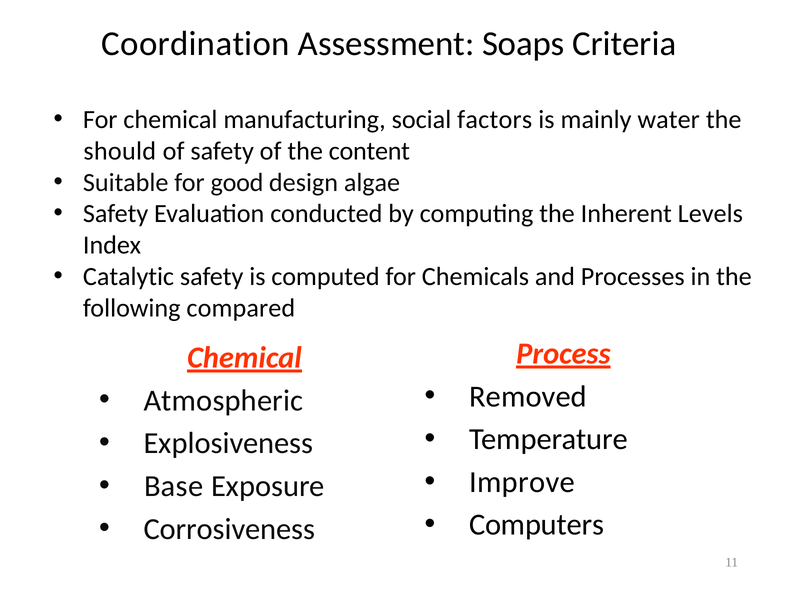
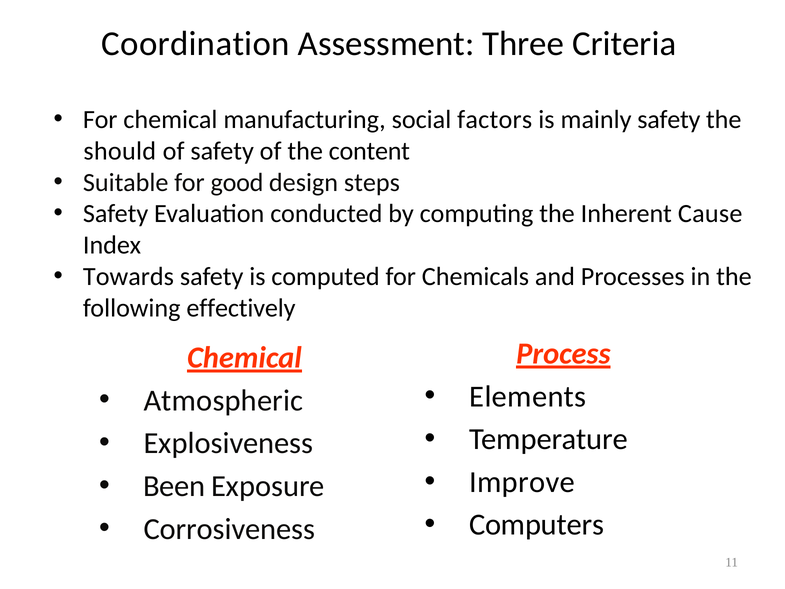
Soaps: Soaps -> Three (523, 44)
mainly water: water -> safety (669, 119)
algae: algae -> steps (372, 182)
Levels: Levels -> Cause (710, 214)
Catalytic: Catalytic -> Towards (128, 276)
compared: compared -> effectively (241, 308)
Removed: Removed -> Elements (528, 396)
Base: Base -> Been (174, 486)
